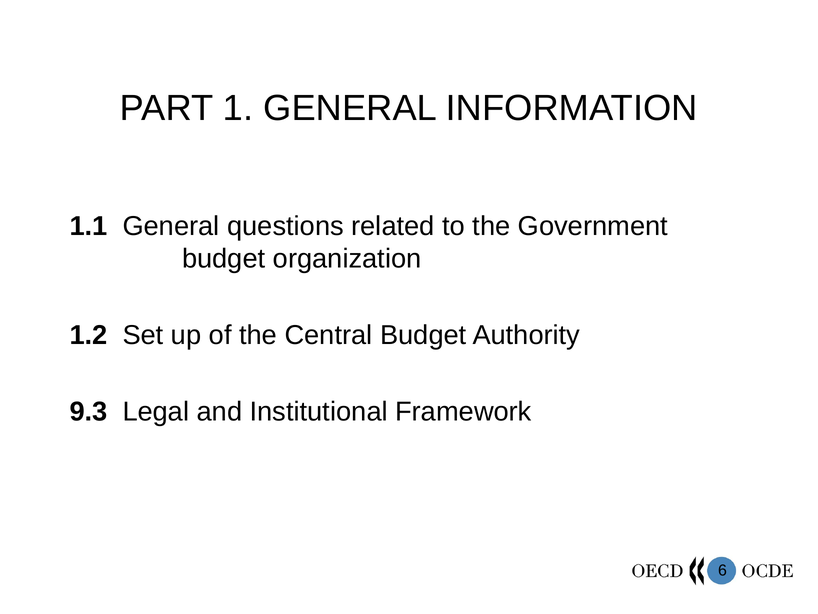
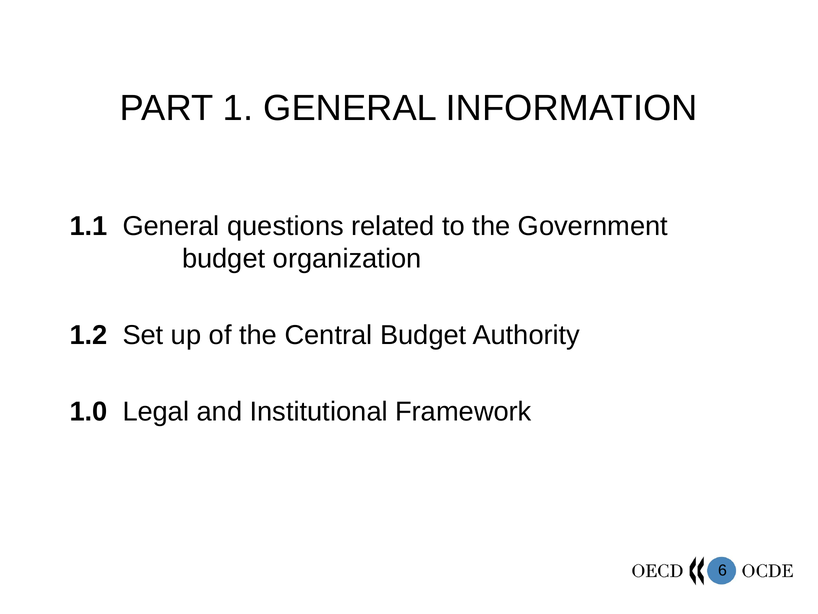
9.3: 9.3 -> 1.0 (88, 411)
